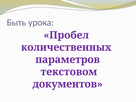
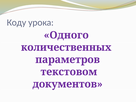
Быть: Быть -> Коду (16, 22)
Пробел: Пробел -> Одного (66, 35)
